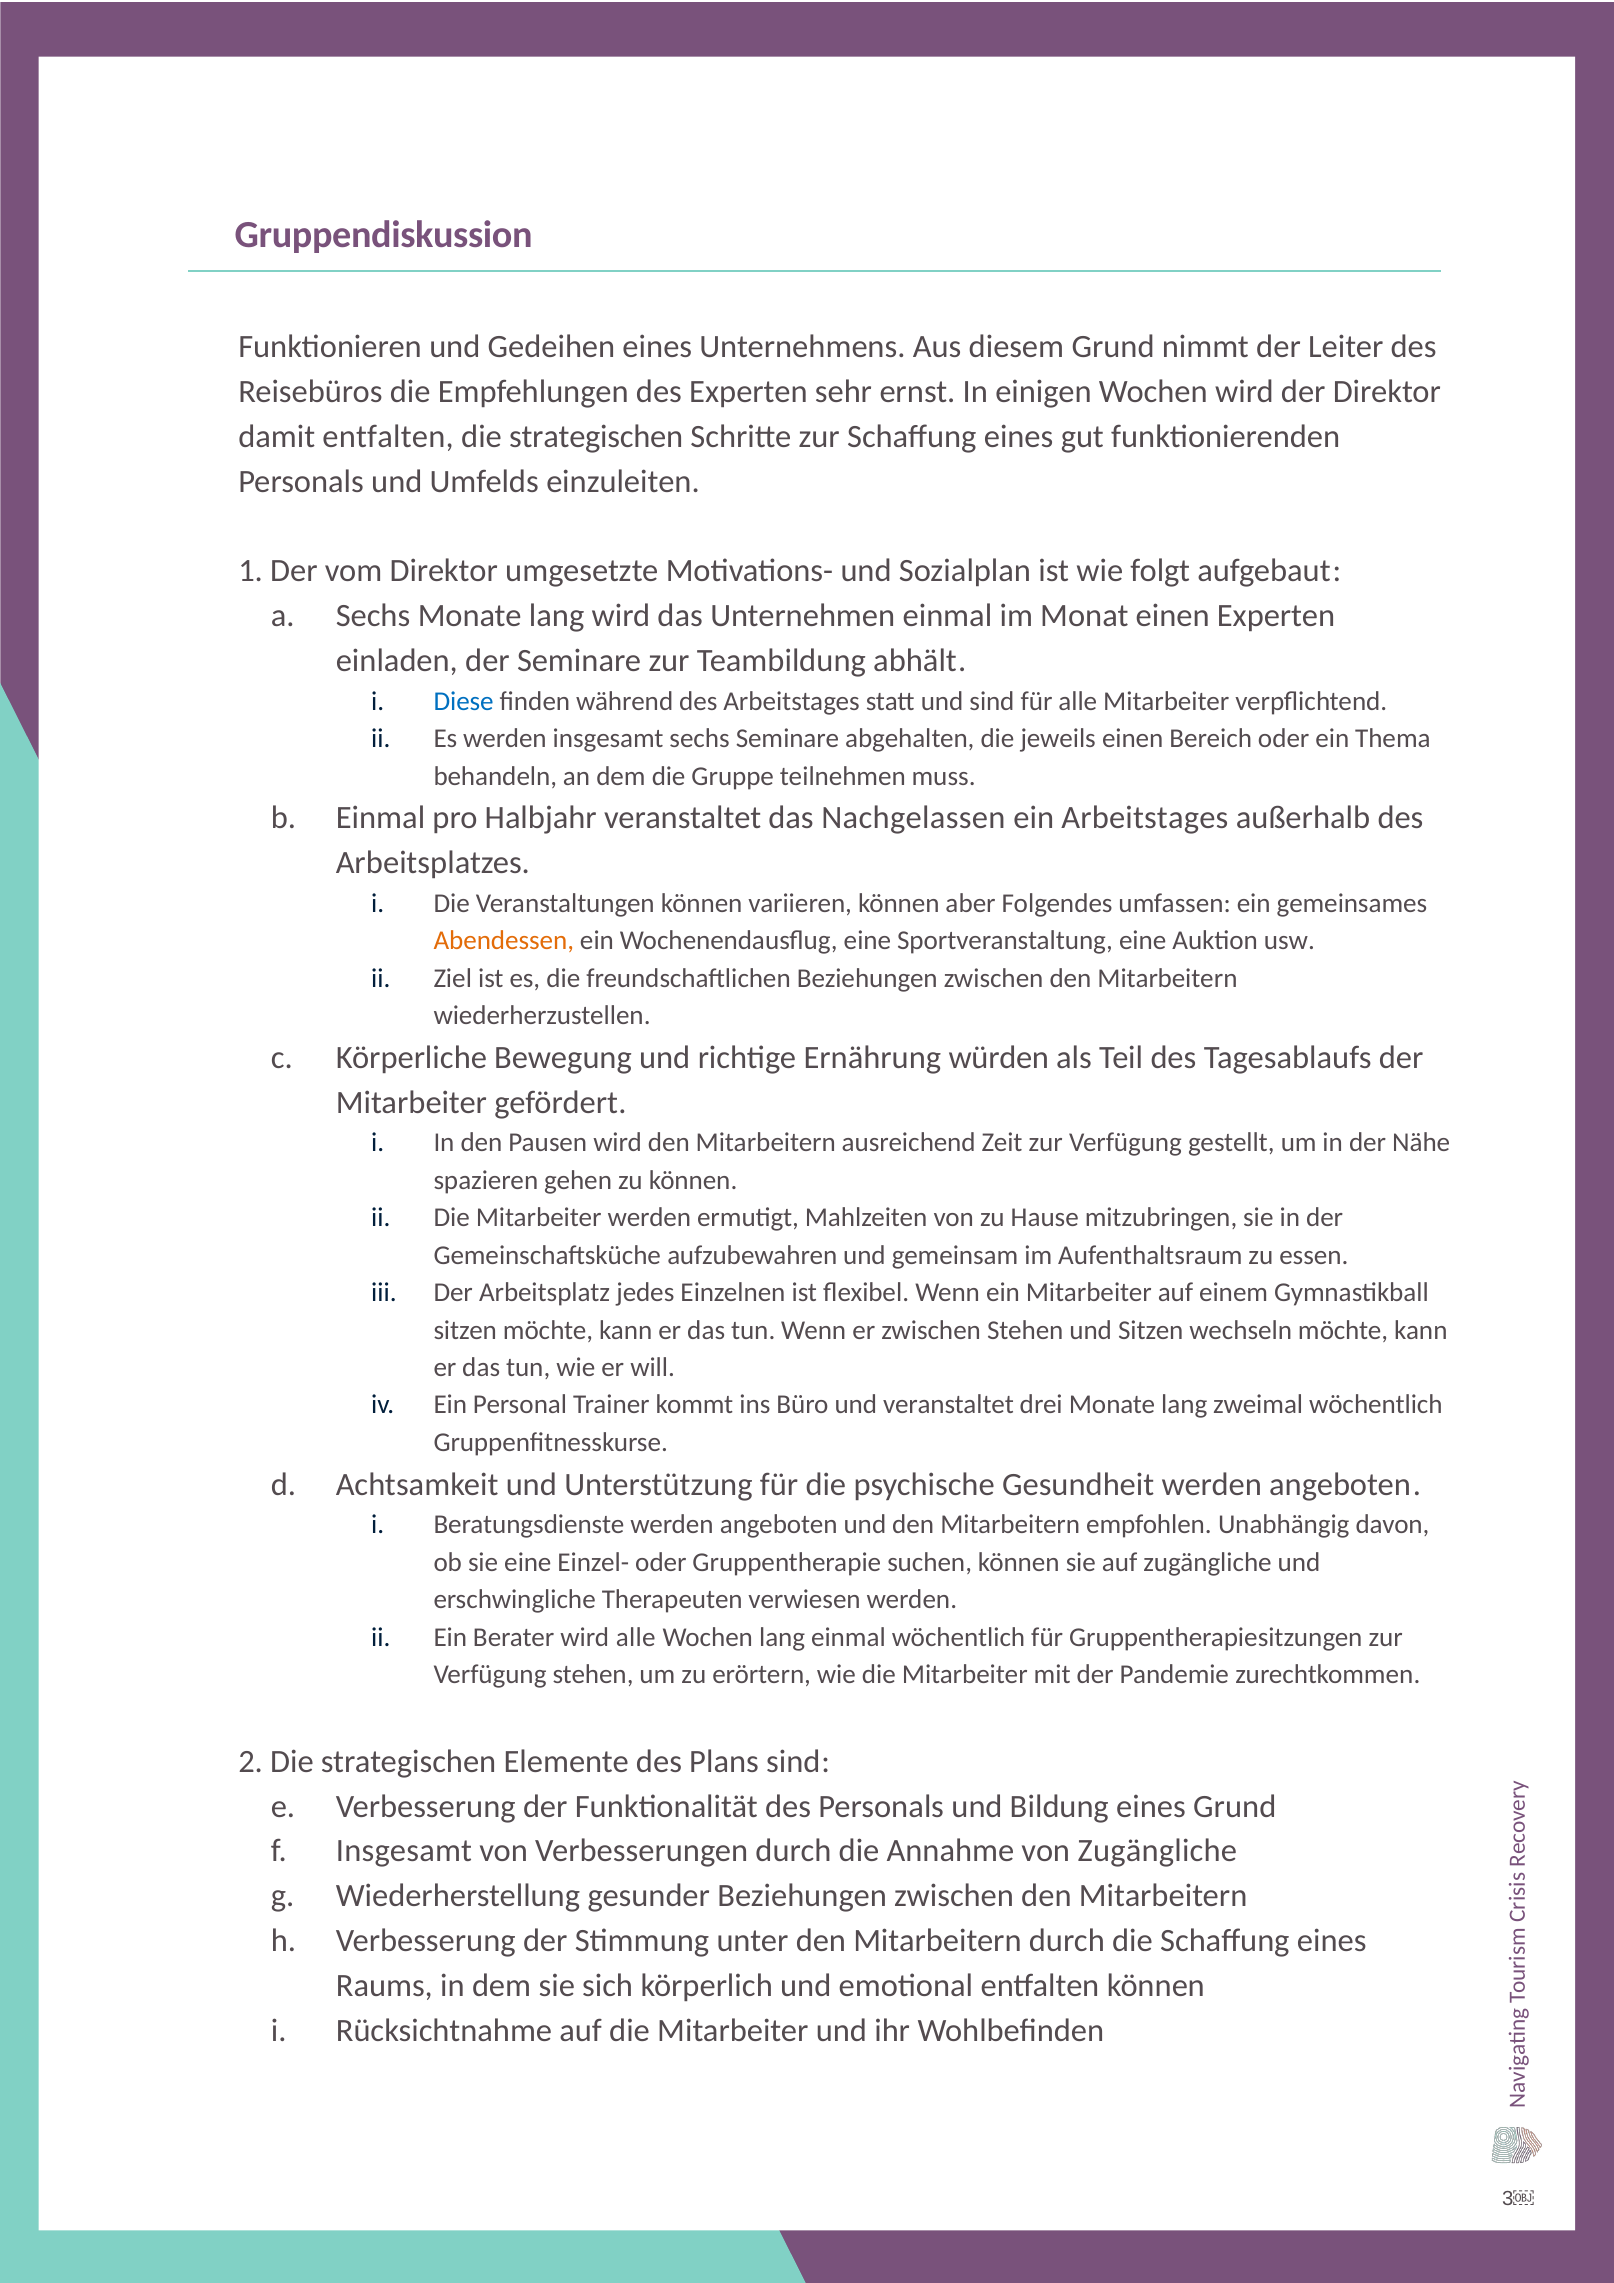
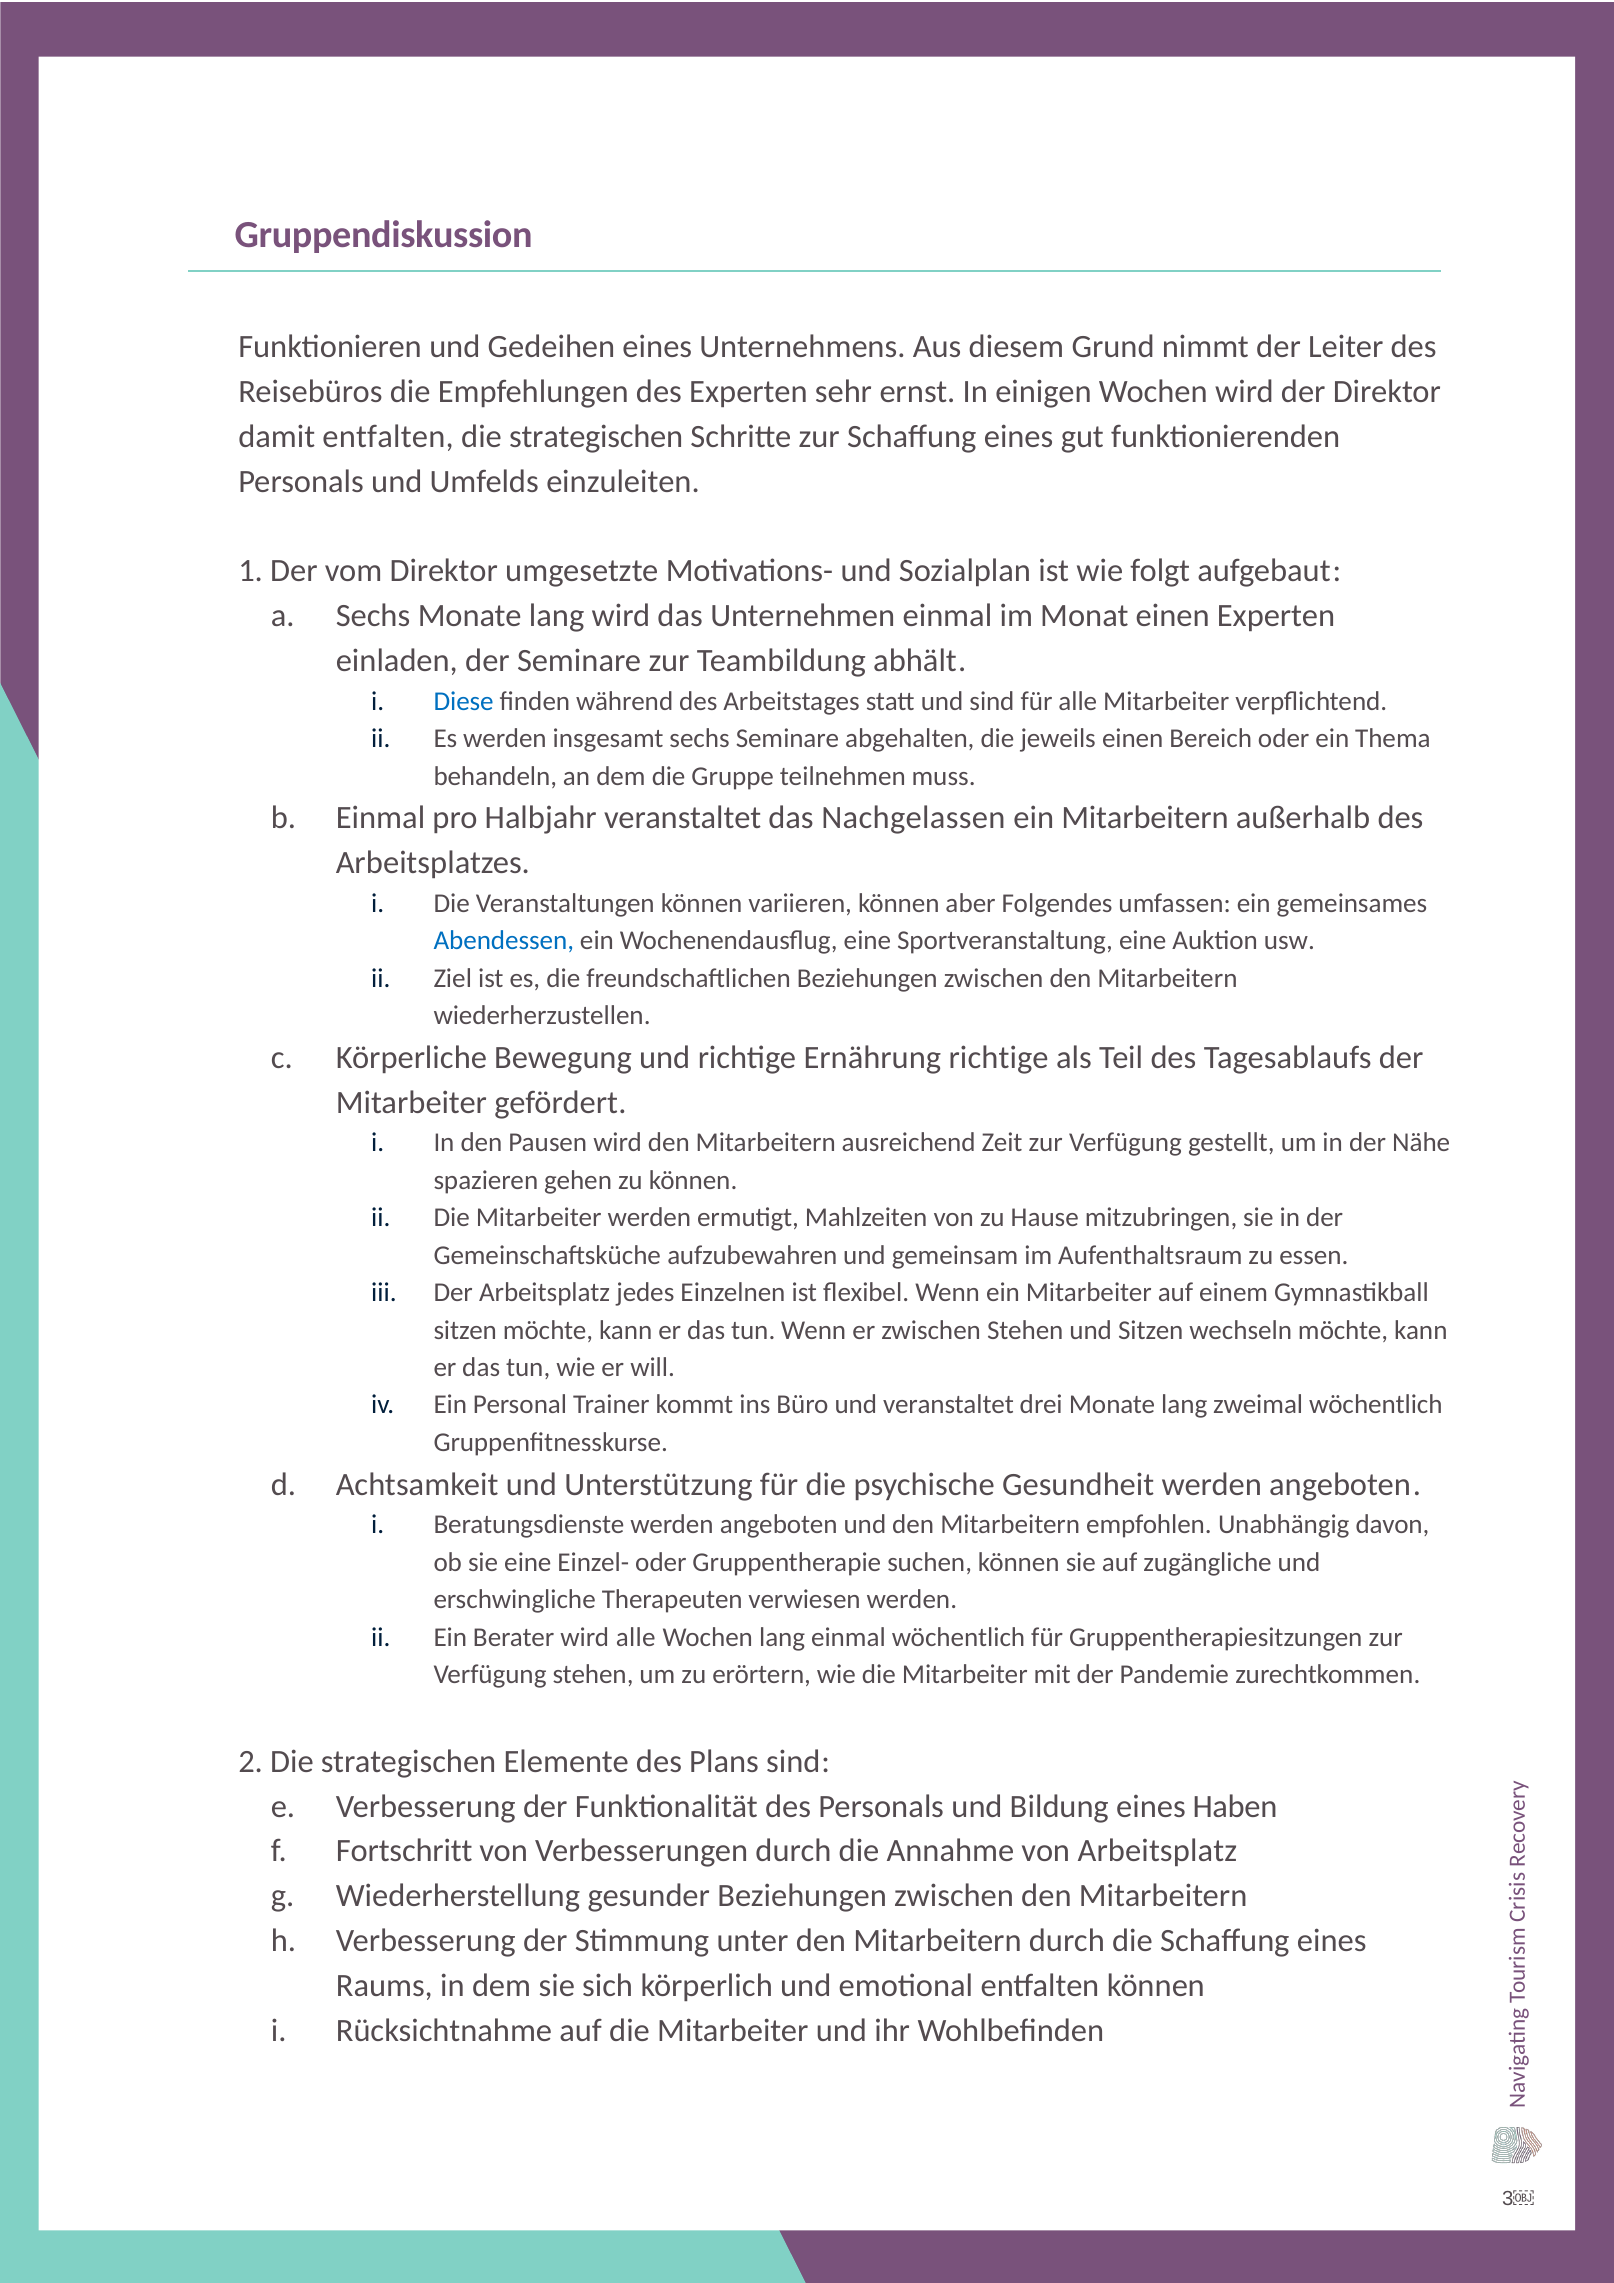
ein Arbeitstages: Arbeitstages -> Mitarbeitern (1145, 818)
Abendessen colour: orange -> blue (504, 941)
Ernährung würden: würden -> richtige (999, 1058)
eines Grund: Grund -> Haben (1235, 1806)
Insgesamt: Insgesamt -> Fortschritt (404, 1851)
von Zugängliche: Zugängliche -> Arbeitsplatz (1157, 1851)
